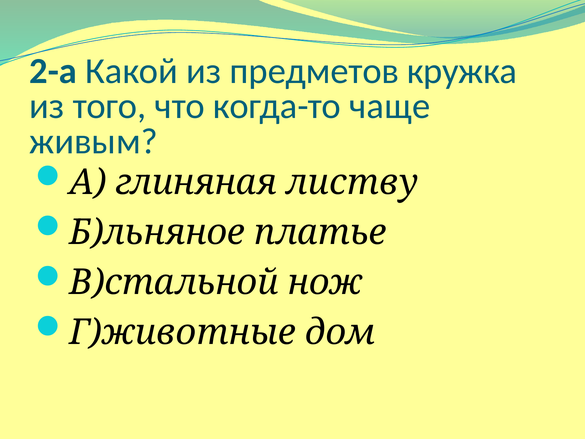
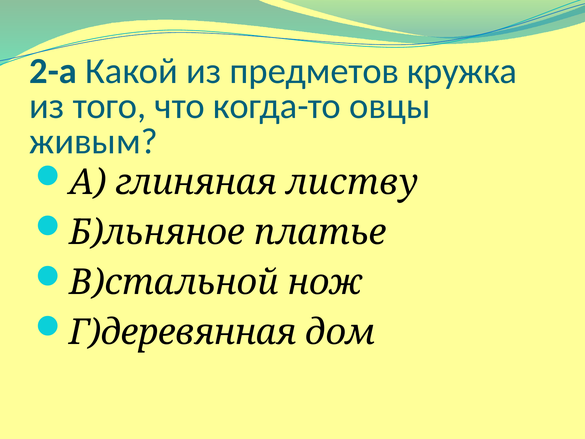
чаще: чаще -> овцы (390, 106)
Г)животные: Г)животные -> Г)деревянная (183, 332)
